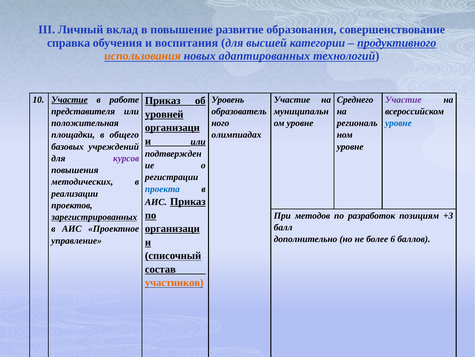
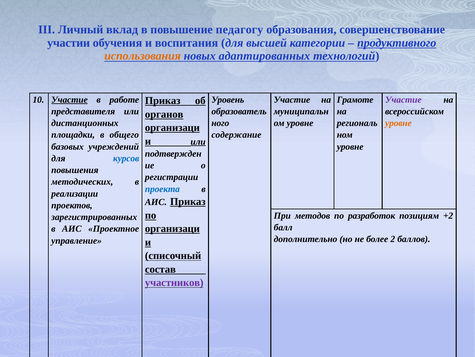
развитие: развитие -> педагогу (240, 30)
справка: справка -> участии (69, 43)
Среднего: Среднего -> Грамоте (355, 99)
уровней: уровней -> органов (164, 114)
положительная: положительная -> дистанционных (85, 123)
уровне colour: blue -> orange (398, 123)
олимпиадах: олимпиадах -> содержание (236, 135)
курсов colour: purple -> blue (126, 158)
+3: +3 -> +2 (448, 215)
зарегистрированных underline: present -> none (94, 217)
6: 6 -> 2 (393, 239)
участников colour: orange -> purple (174, 282)
